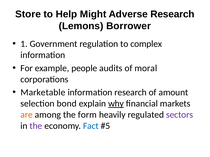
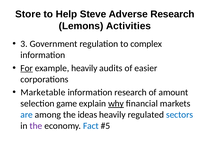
Might: Might -> Steve (93, 14)
Borrower: Borrower -> Activities (129, 26)
1: 1 -> 3 (24, 44)
For underline: none -> present (27, 68)
example people: people -> heavily (84, 68)
moral: moral -> easier (146, 68)
bond: bond -> game (67, 104)
are colour: orange -> blue (27, 115)
form: form -> ideas (87, 115)
sectors colour: purple -> blue (180, 115)
